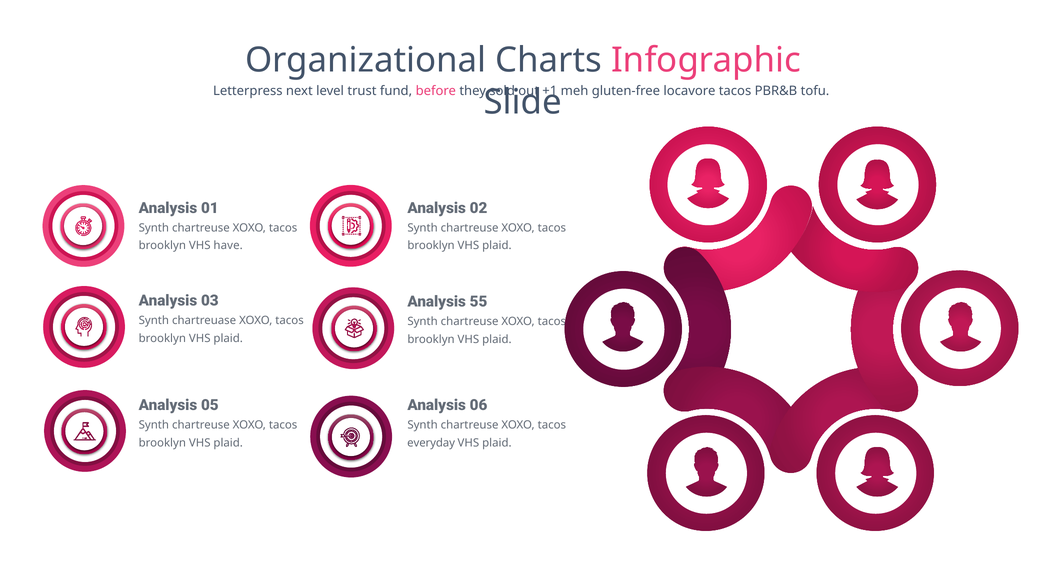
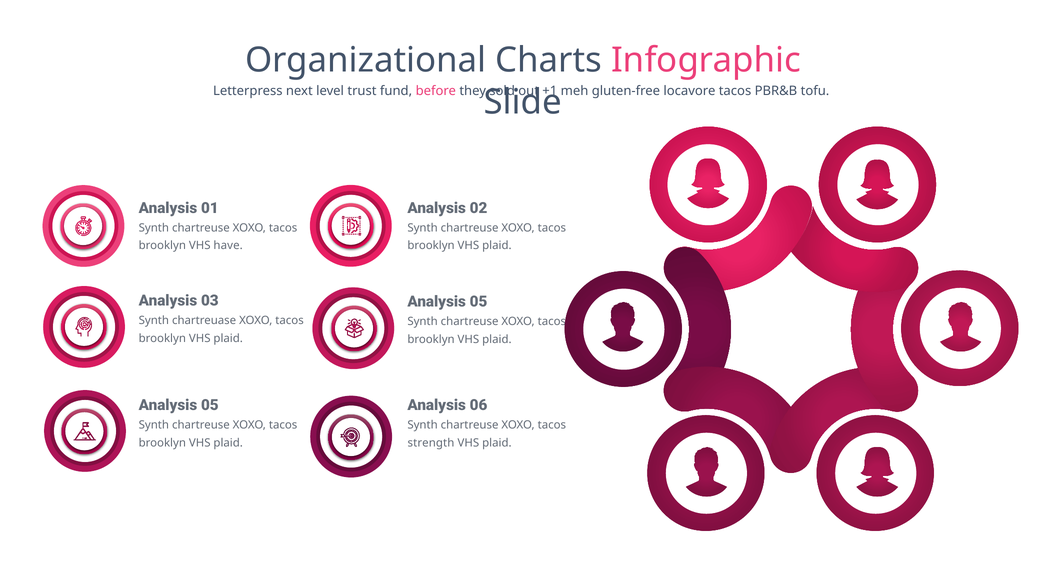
55: 55 -> 05 (479, 302)
everyday: everyday -> strength (431, 443)
